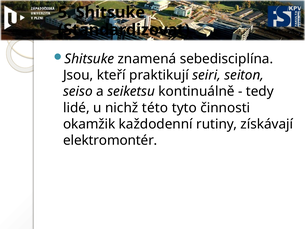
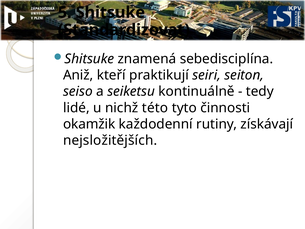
Jsou: Jsou -> Aniž (78, 75)
elektromontér: elektromontér -> nejsložitějších (110, 140)
